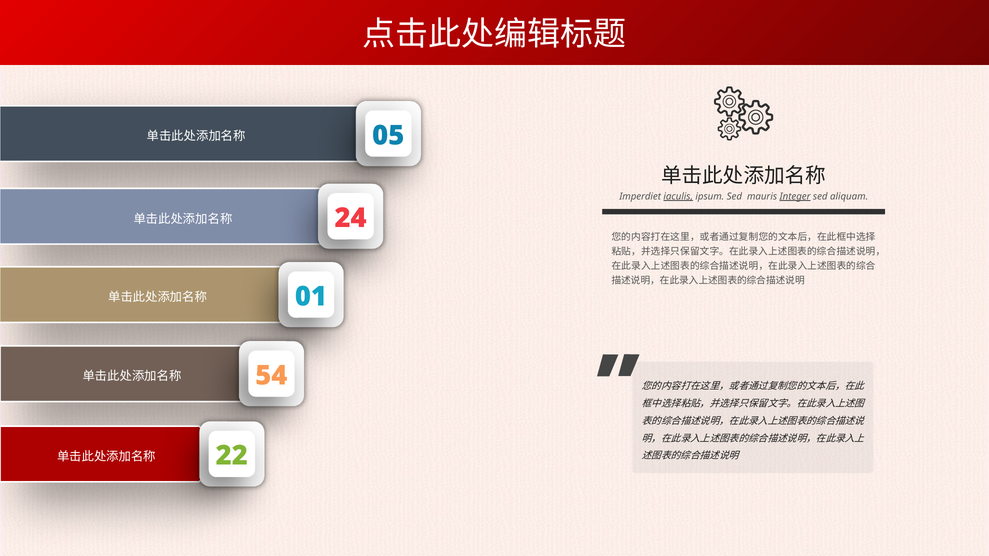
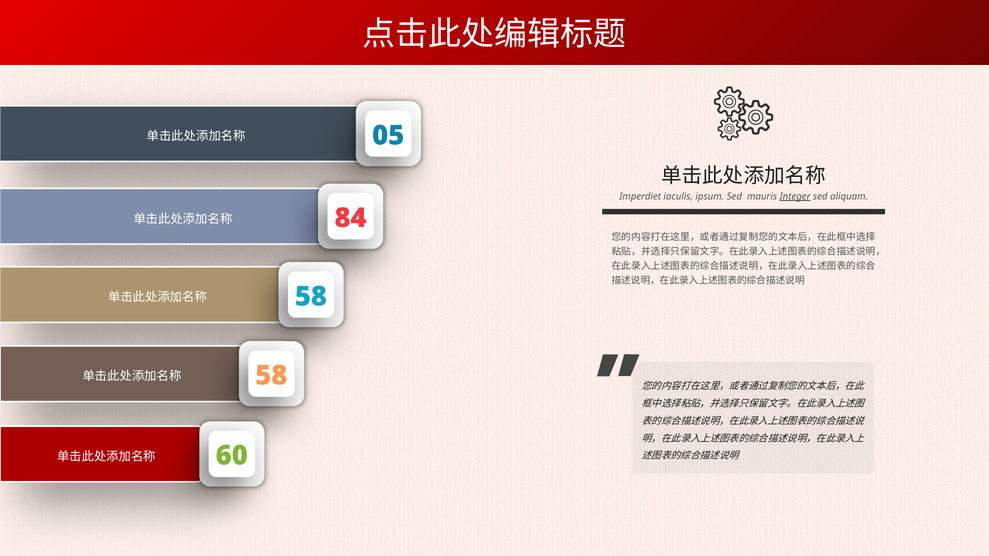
iaculis underline: present -> none (678, 196)
24: 24 -> 84 (351, 218)
01: 01 -> 58 (311, 297)
54: 54 -> 58 (271, 376)
22: 22 -> 60 (232, 456)
